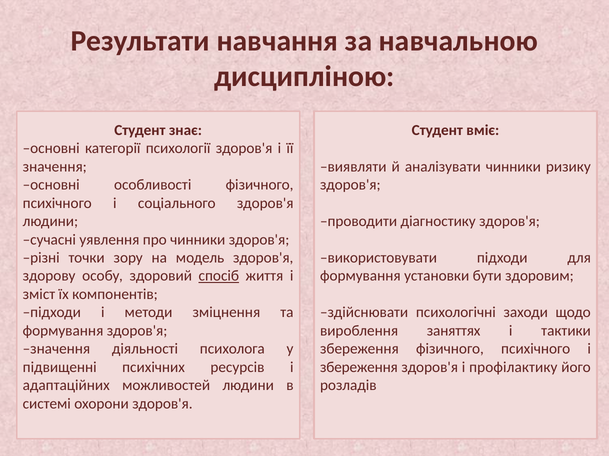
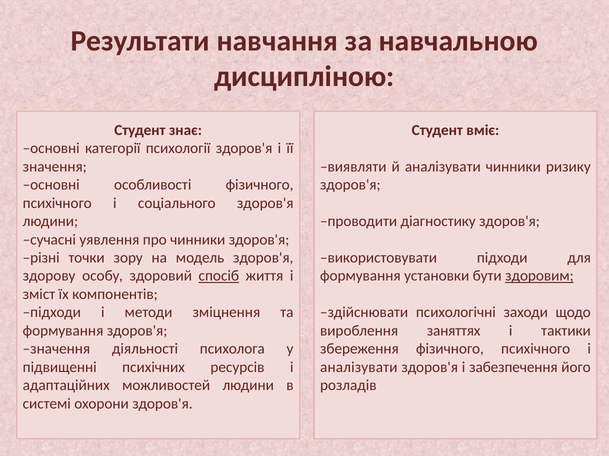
здоровим underline: none -> present (539, 276)
збереження: збереження -> аналізувати (359, 368)
профілактику: профілактику -> забезпечення (513, 368)
